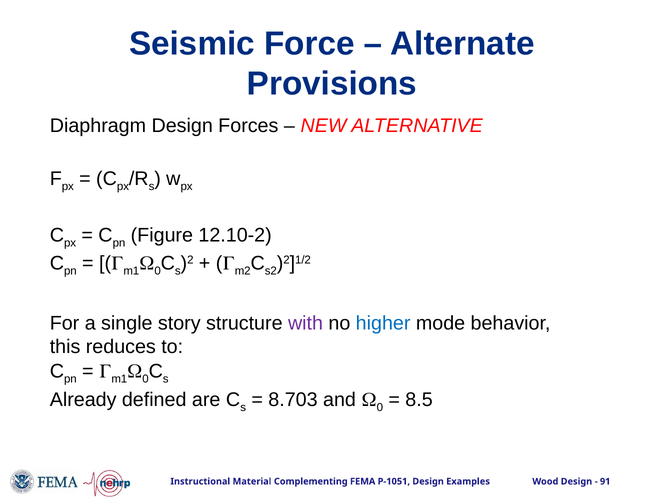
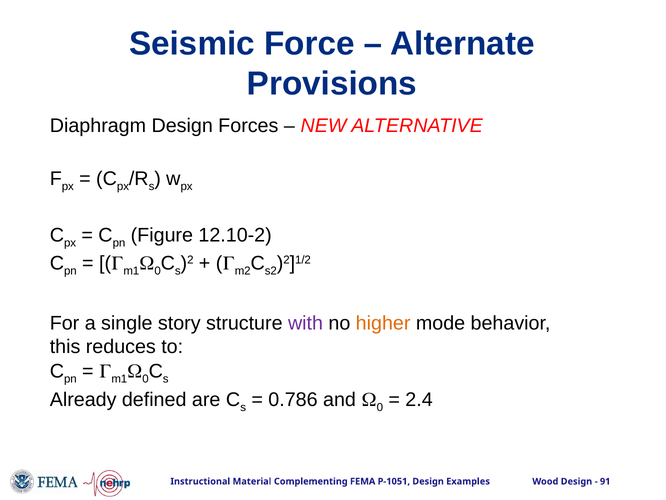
higher colour: blue -> orange (383, 323)
8.703: 8.703 -> 0.786 (293, 399)
8.5: 8.5 -> 2.4 (419, 399)
